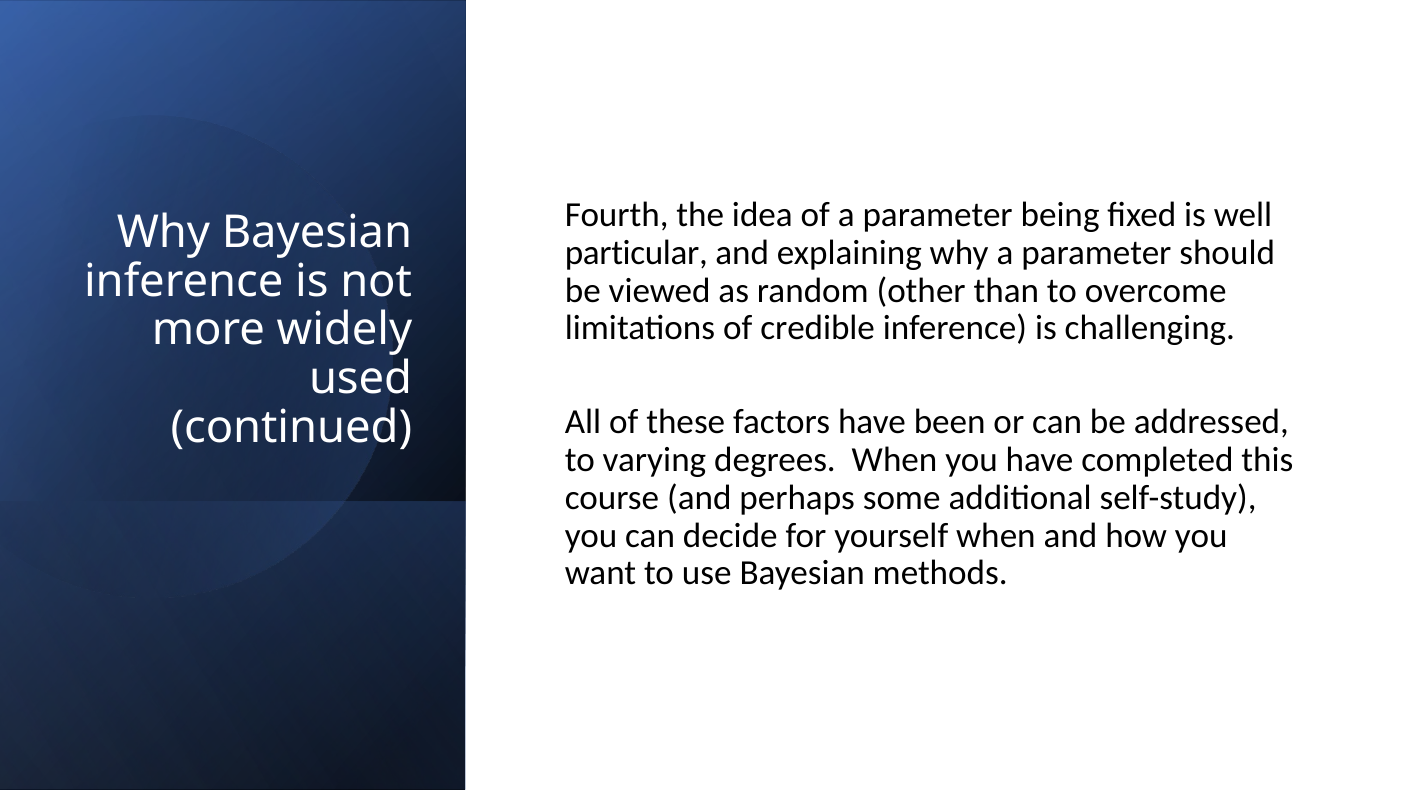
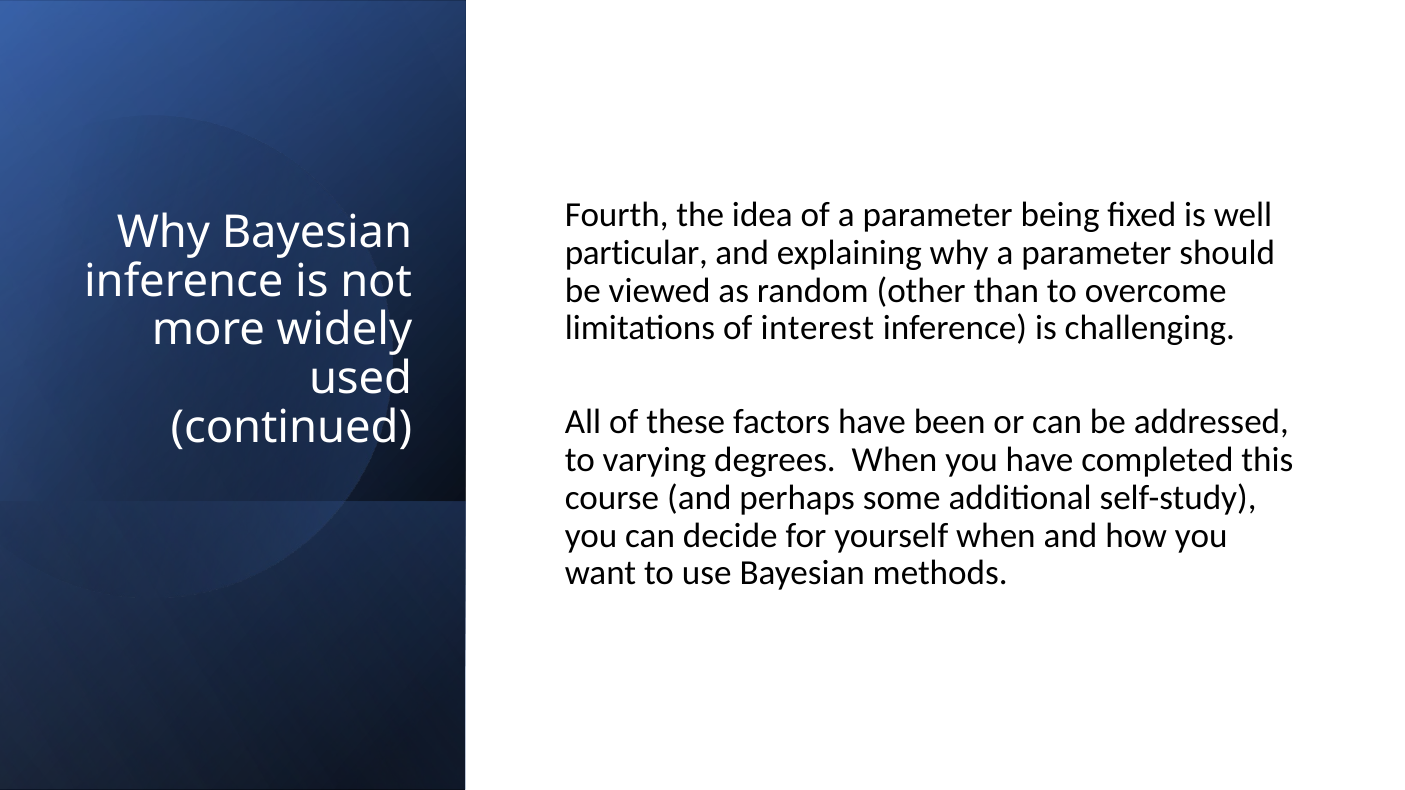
credible: credible -> interest (817, 329)
